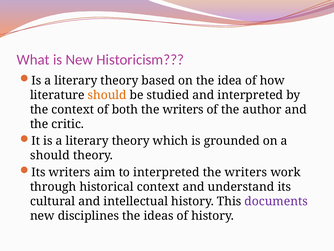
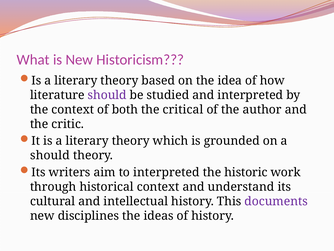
should colour: orange -> purple (107, 95)
both the writers: writers -> critical (183, 109)
writers: writers -> historic (246, 172)
